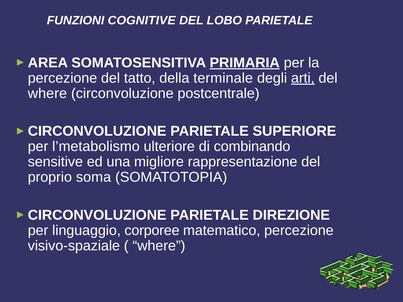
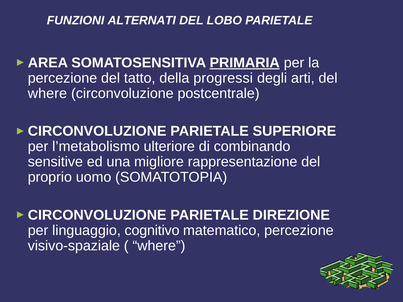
COGNITIVE: COGNITIVE -> ALTERNATI (142, 21)
terminale: terminale -> progressi (223, 78)
arti underline: present -> none (303, 78)
soma: soma -> uomo (94, 177)
corporee: corporee -> cognitivo (152, 230)
